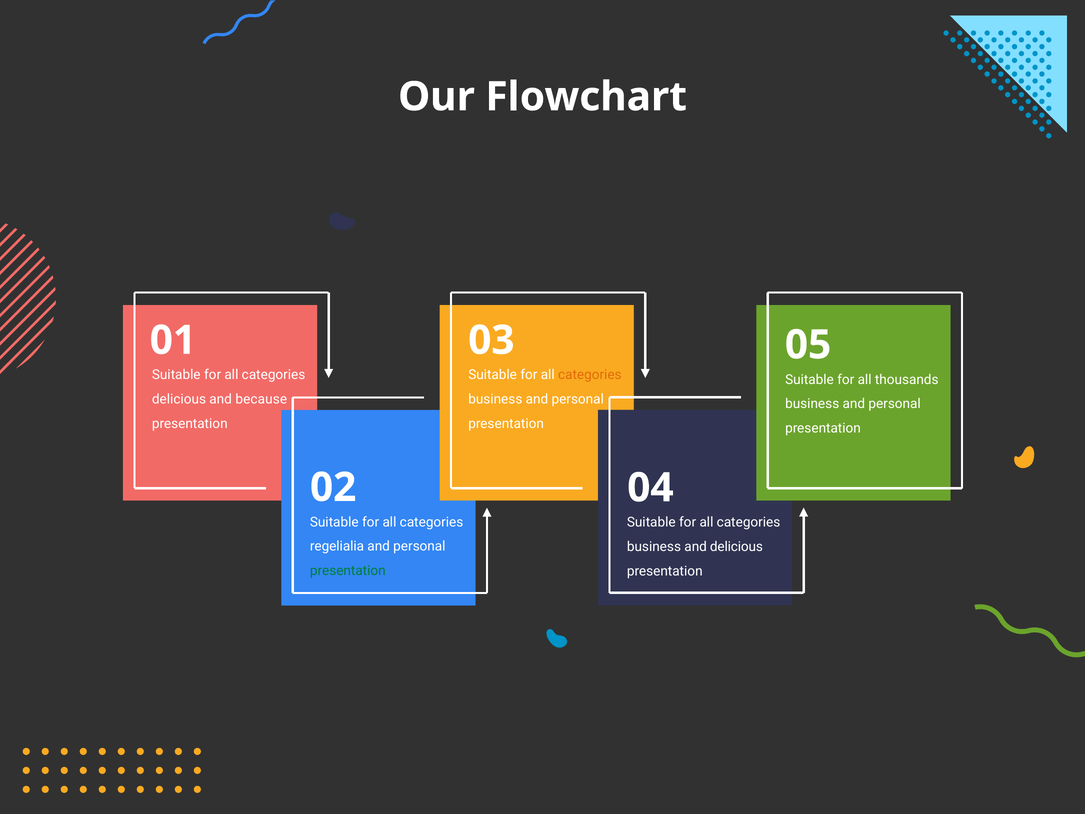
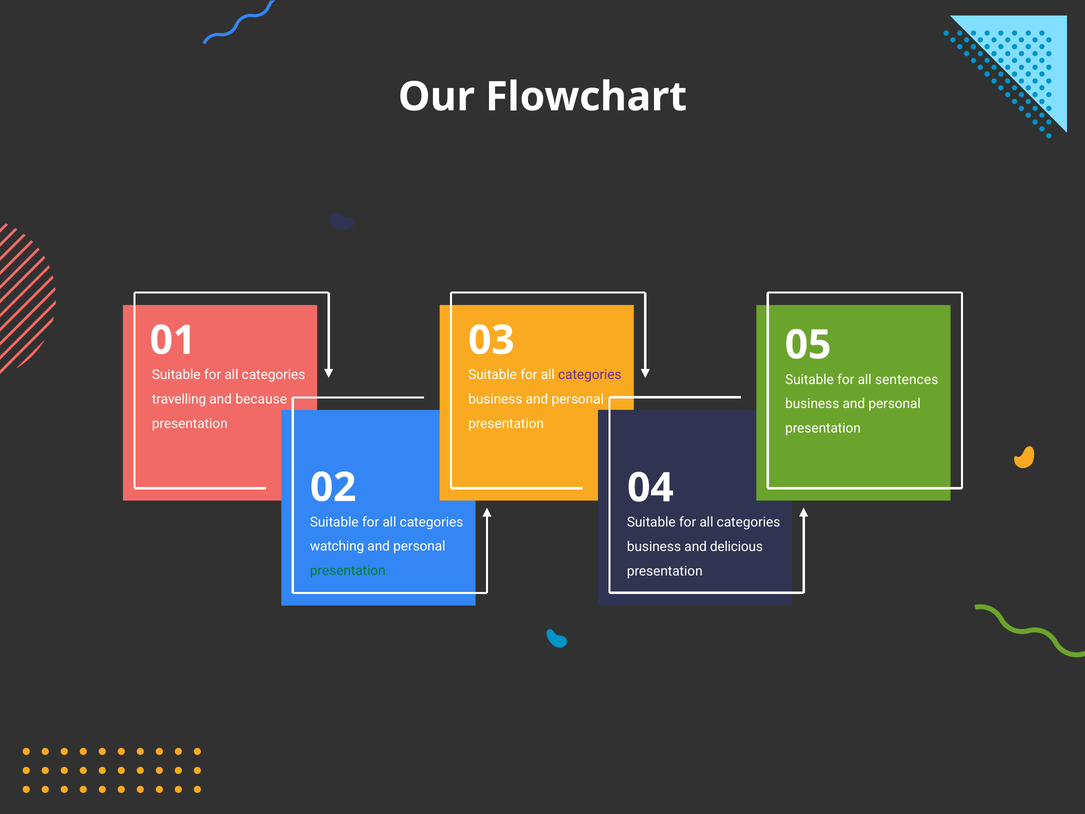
categories colour: orange -> purple (590, 375)
thousands: thousands -> sentences (907, 379)
delicious: delicious -> travelling (179, 399)
regelialia: regelialia -> watching (337, 546)
